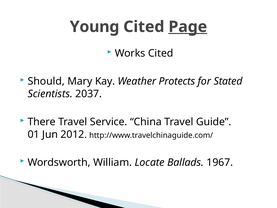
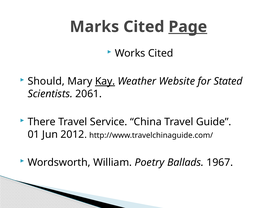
Young: Young -> Marks (94, 27)
Kay underline: none -> present (105, 81)
Protects: Protects -> Website (177, 81)
2037: 2037 -> 2061 (89, 94)
Locate: Locate -> Poetry (150, 162)
